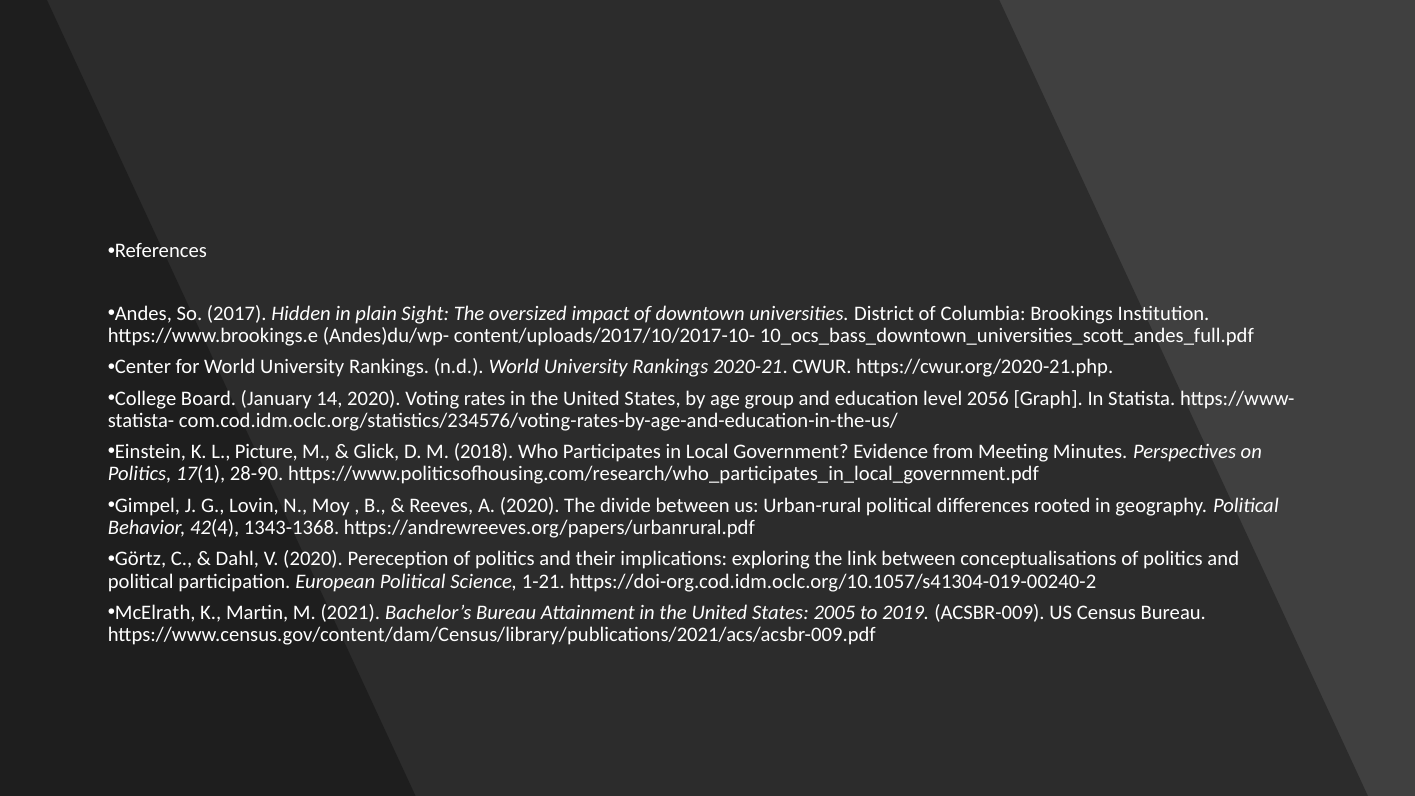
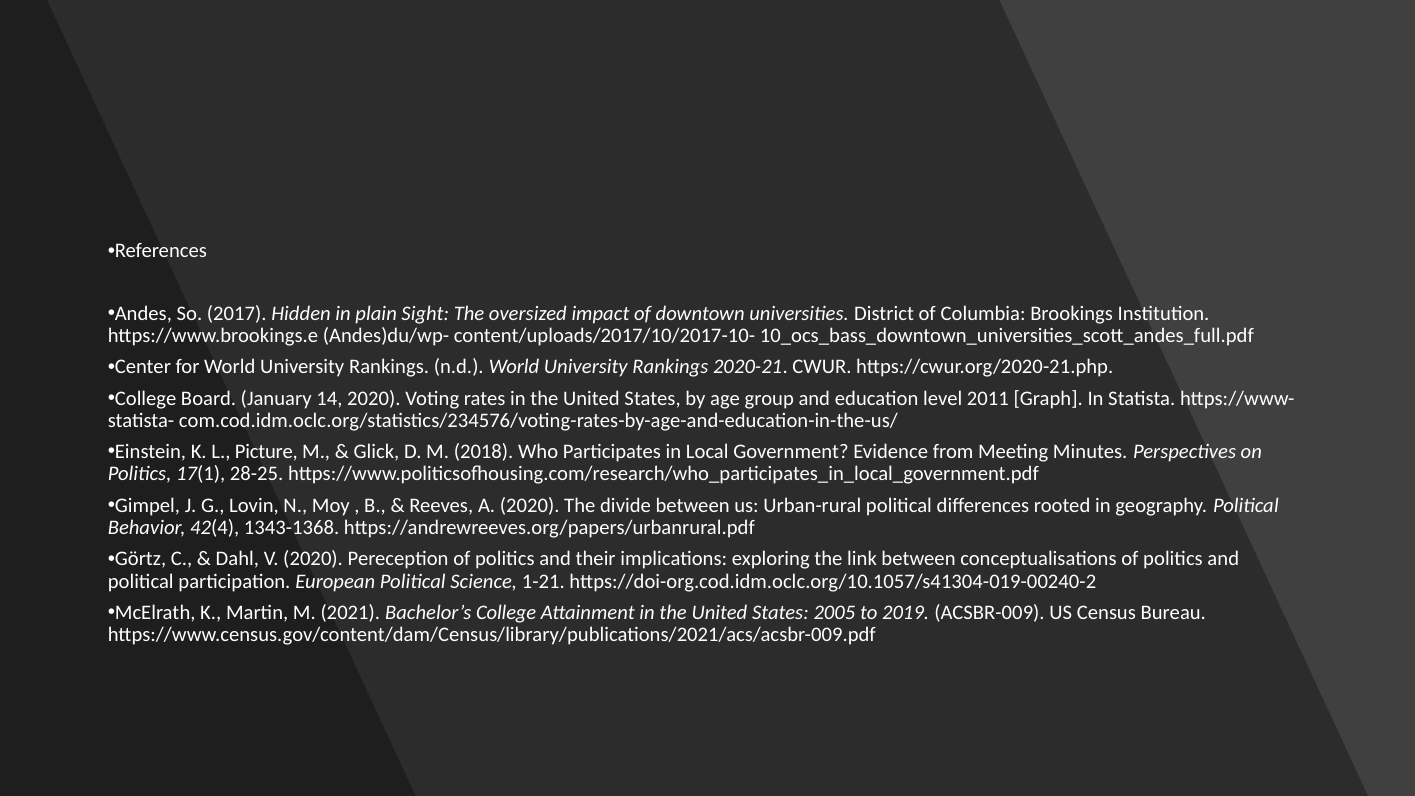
2056: 2056 -> 2011 (988, 398)
28-90: 28-90 -> 28-25 (257, 474)
Bachelor’s Bureau: Bureau -> College (506, 612)
